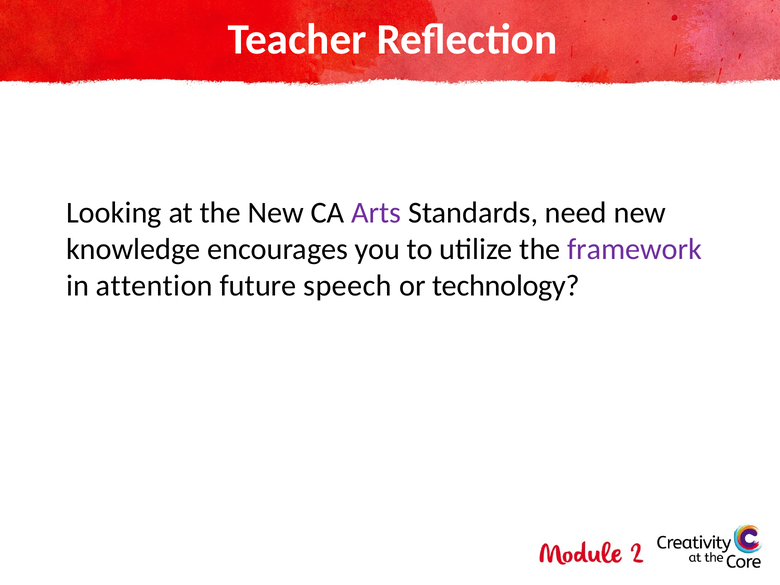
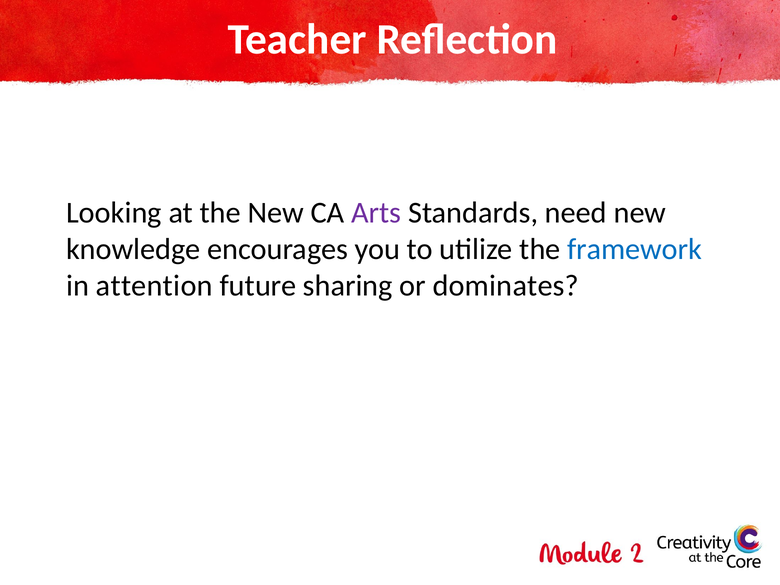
framework colour: purple -> blue (635, 249)
speech: speech -> sharing (348, 286)
technology: technology -> dominates (506, 286)
